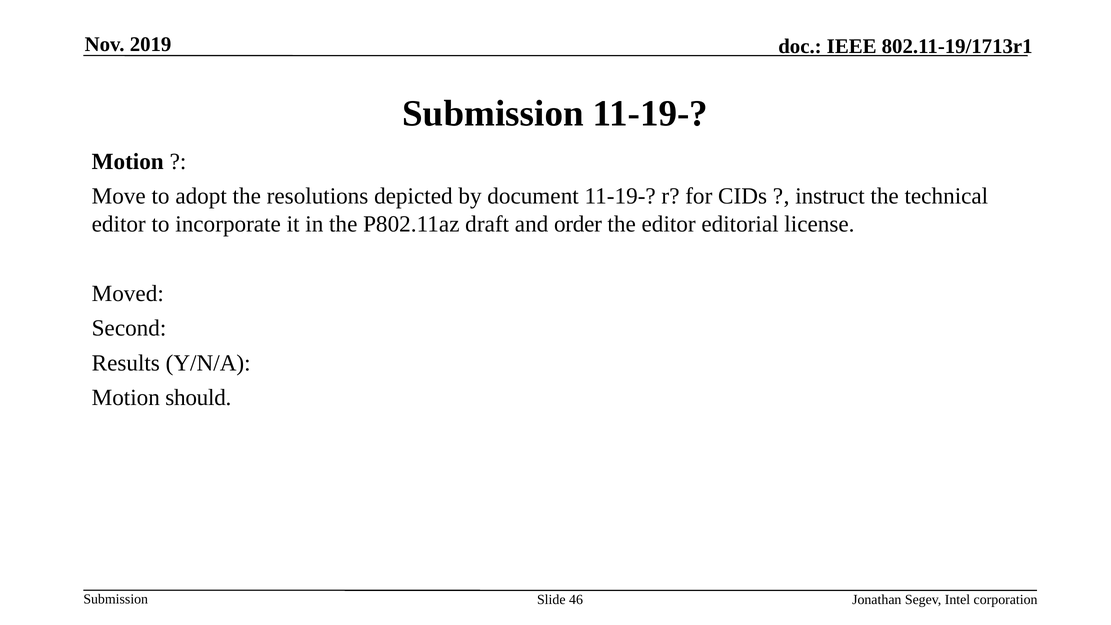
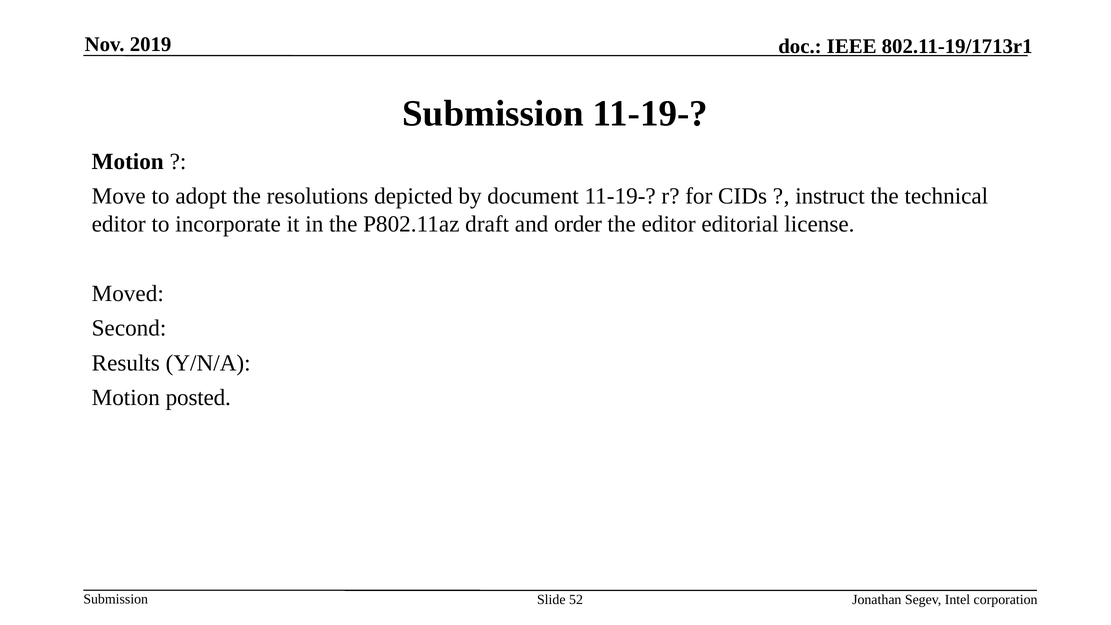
should: should -> posted (198, 398)
46: 46 -> 52 (576, 599)
